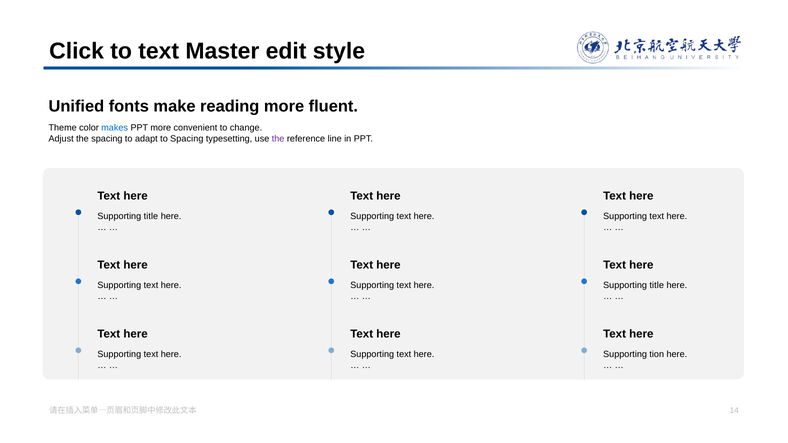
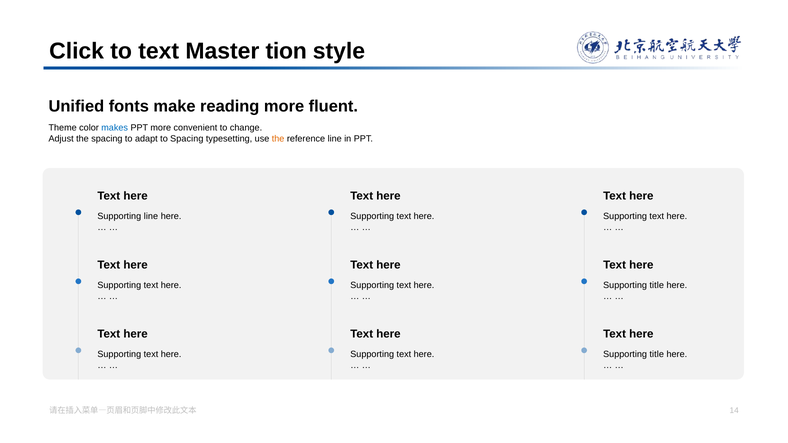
edit: edit -> tion (286, 51)
the colour: purple -> orange (278, 139)
title: title -> line (151, 216)
tion: tion -> title (657, 355)
